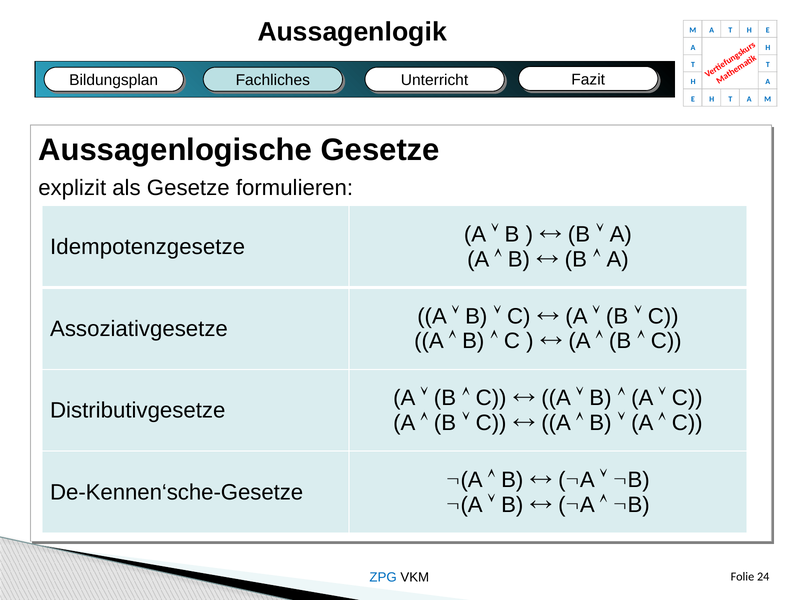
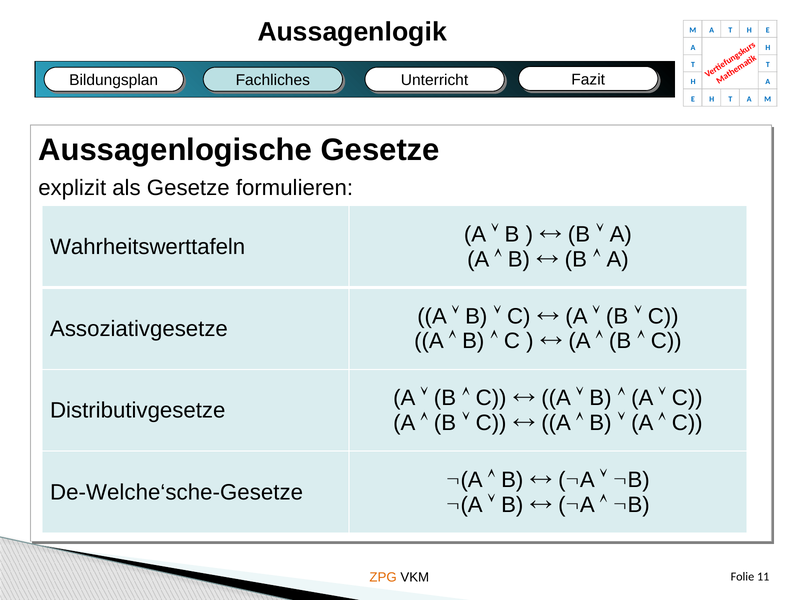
Idempotenzgesetze: Idempotenzgesetze -> Wahrheitswerttafeln (148, 247)
De-Kennen‘sche-Gesetze: De-Kennen‘sche-Gesetze -> De-Welche‘sche-Gesetze (177, 492)
ZPG colour: blue -> orange (383, 577)
24: 24 -> 11 (763, 576)
